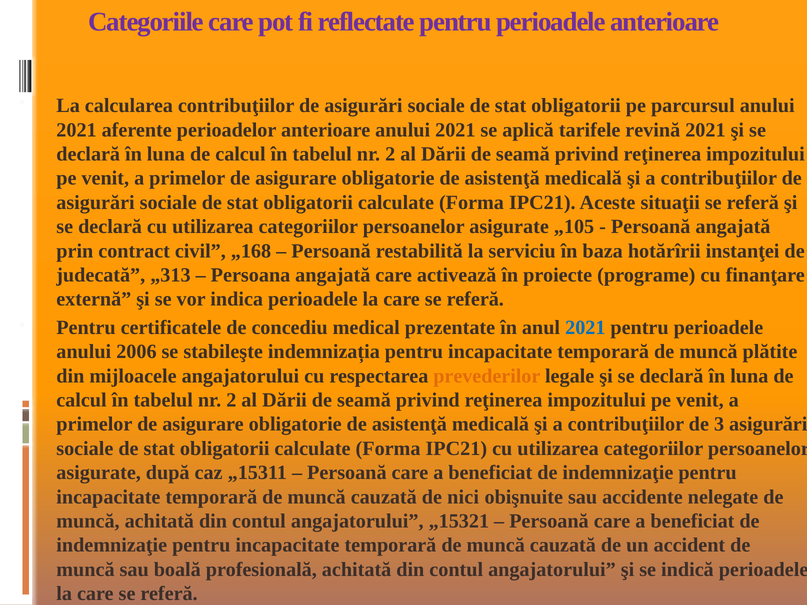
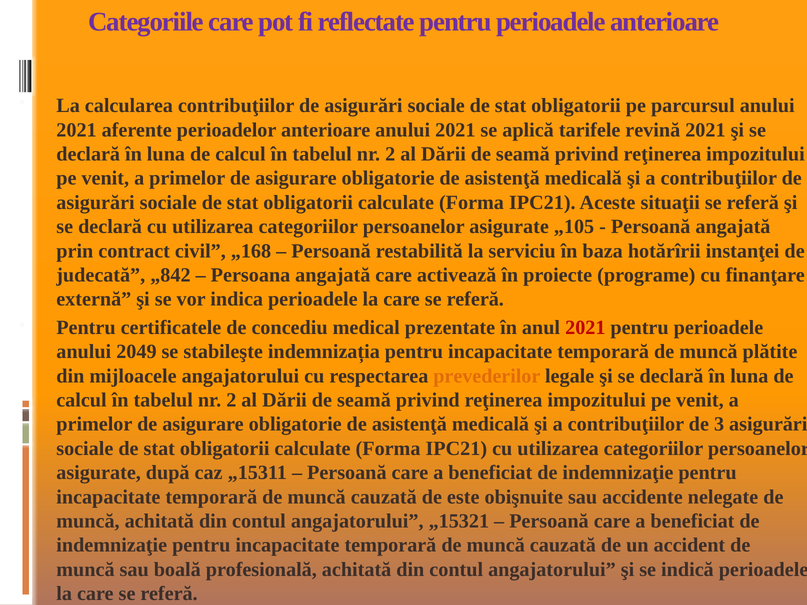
„313: „313 -> „842 (170, 275)
2021 colour: blue -> red (585, 328)
2006: 2006 -> 2049 (136, 352)
nici: nici -> este (463, 497)
